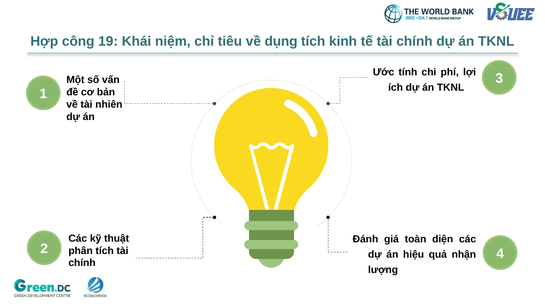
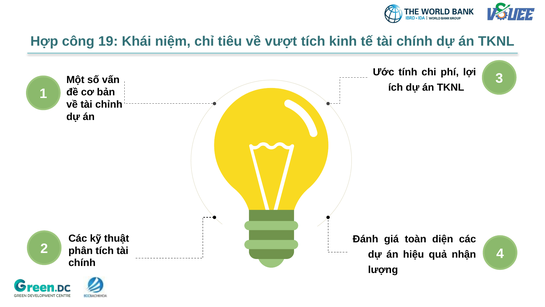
dụng: dụng -> vượt (281, 41)
nhiên: nhiên -> chỉnh (109, 104)
